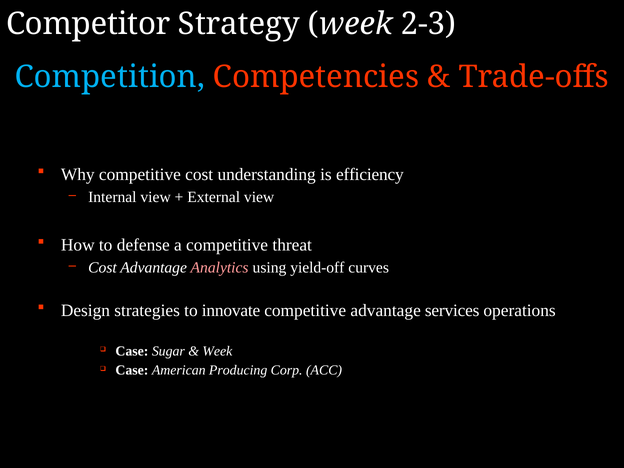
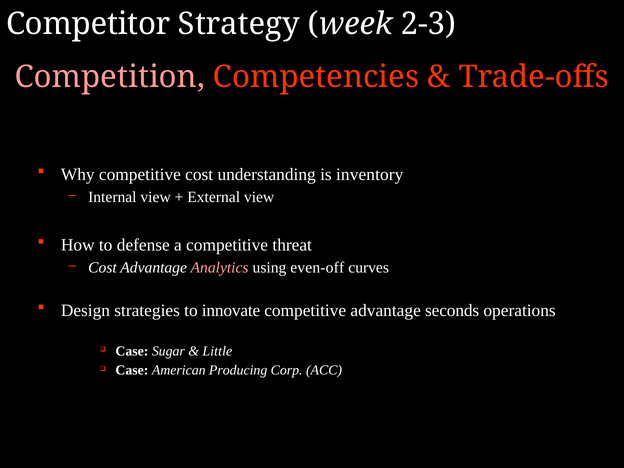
Competition colour: light blue -> pink (110, 77)
efficiency: efficiency -> inventory (370, 174)
yield-off: yield-off -> even-off (317, 268)
services: services -> seconds (452, 310)
Week: Week -> Little (217, 351)
